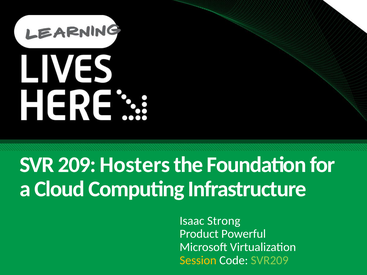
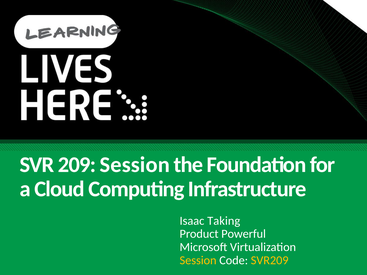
209 Hosters: Hosters -> Session (135, 165)
Strong: Strong -> Taking (224, 221)
SVR209 colour: light green -> yellow (270, 261)
